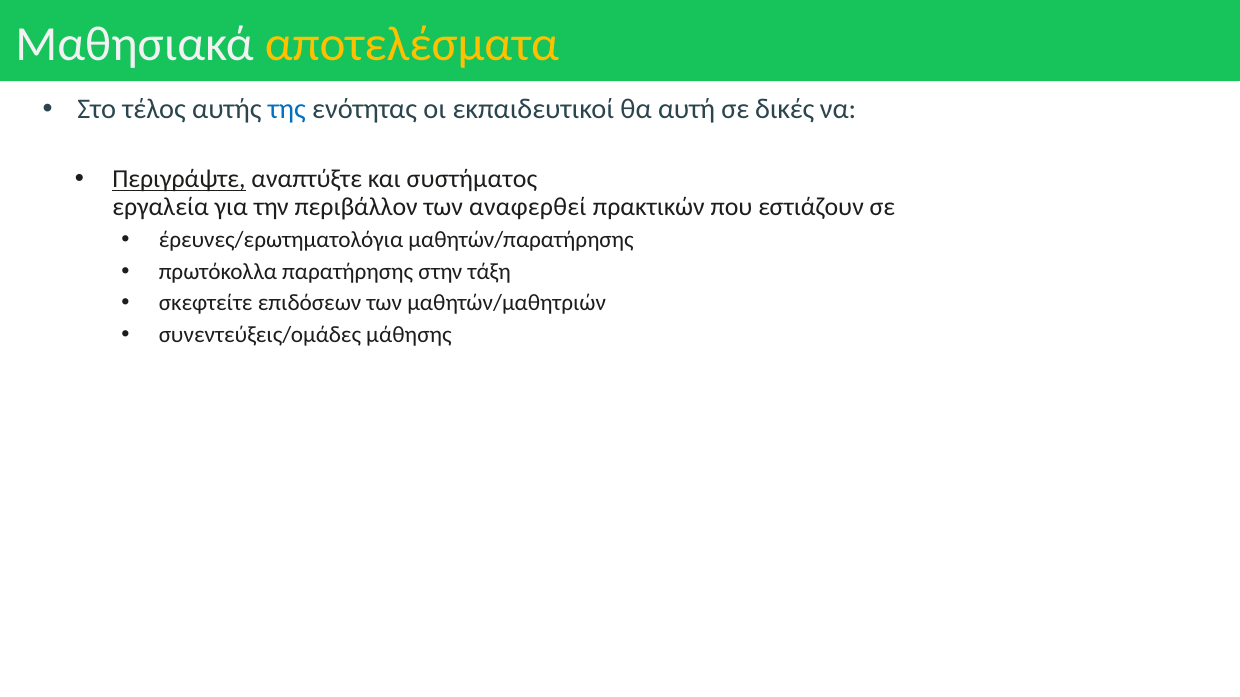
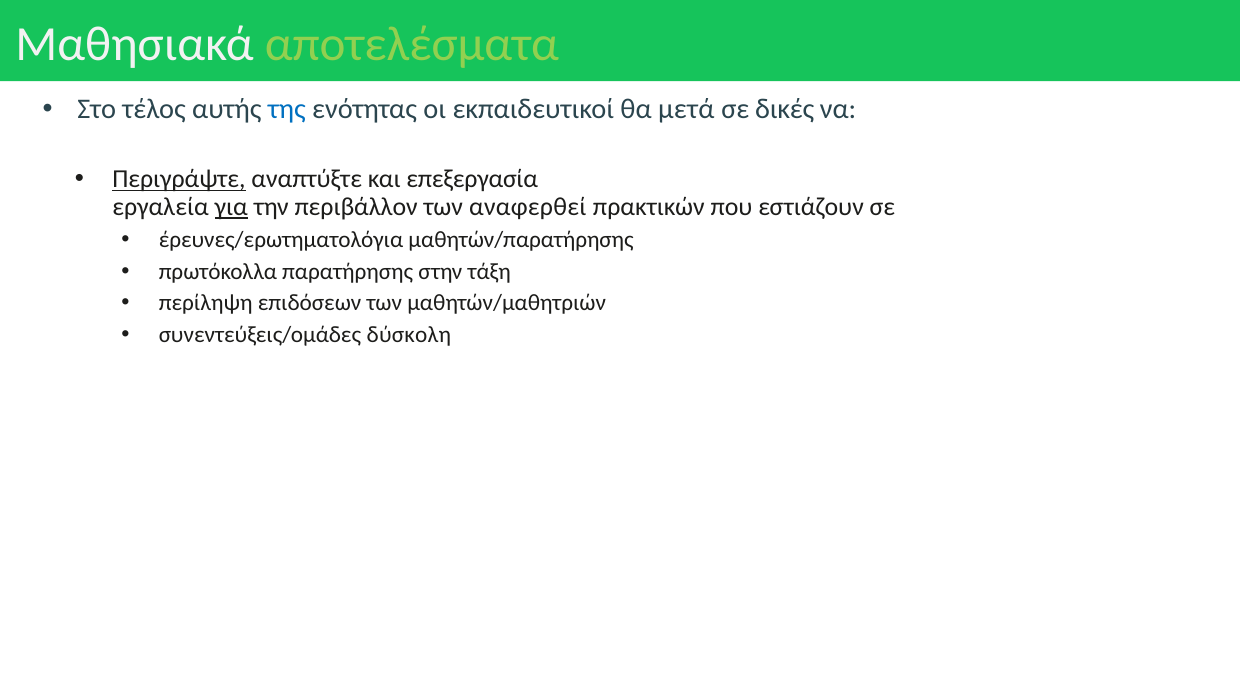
αποτελέσματα colour: yellow -> light green (412, 44)
αυτή: αυτή -> μετά (686, 109)
συστήματος: συστήματος -> επεξεργασία (472, 179)
για underline: none -> present (231, 207)
σκεφτείτε: σκεφτείτε -> περίληψη (206, 303)
μάθησης: μάθησης -> δύσκολη (409, 335)
